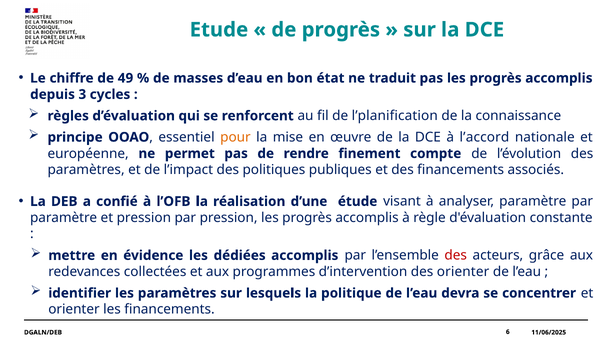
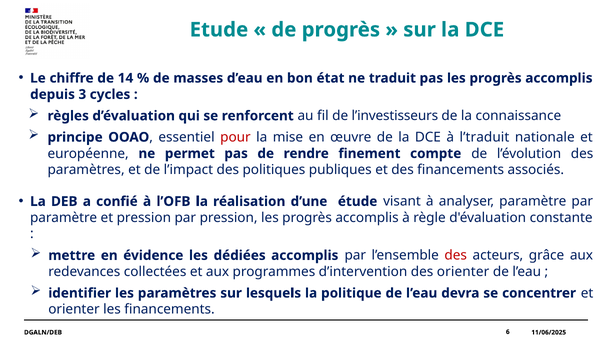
49: 49 -> 14 (125, 78)
l’planification: l’planification -> l’investisseurs (395, 116)
pour colour: orange -> red (235, 137)
l’accord: l’accord -> l’traduit (484, 137)
